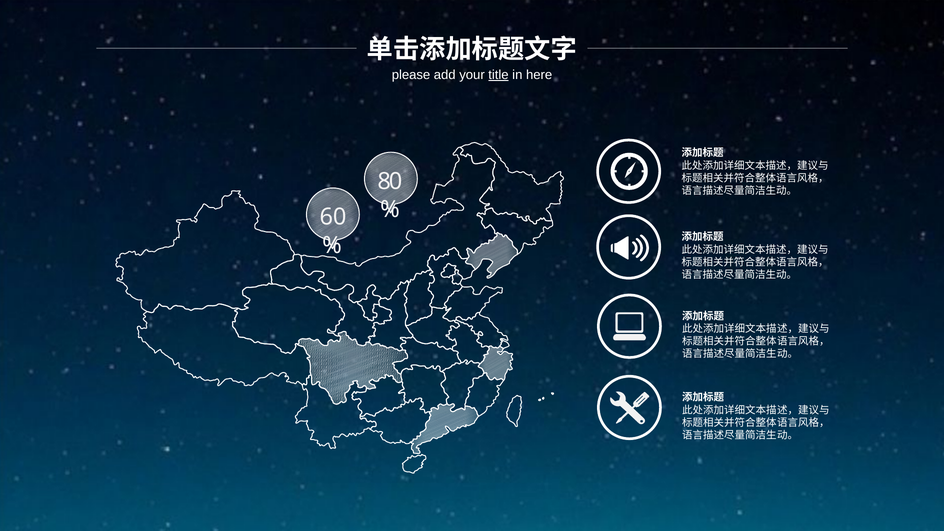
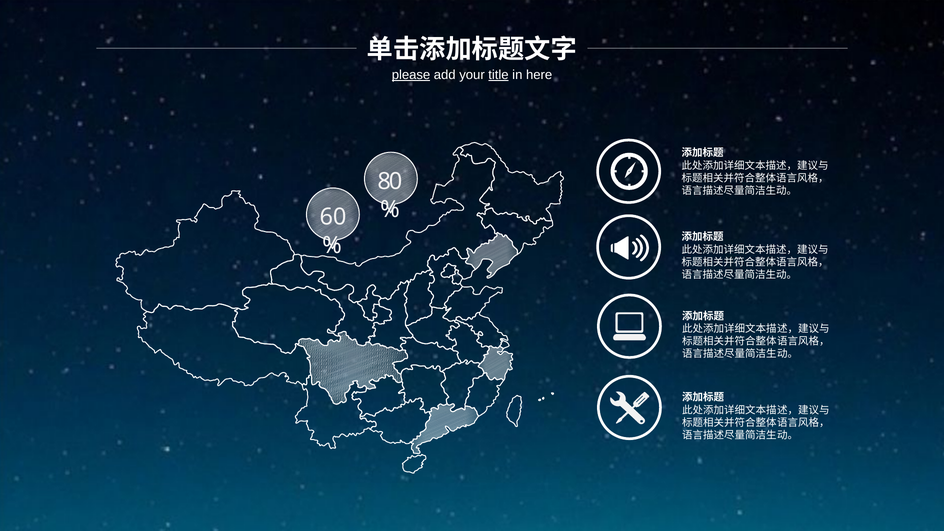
please underline: none -> present (411, 75)
